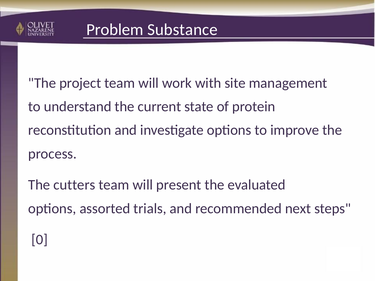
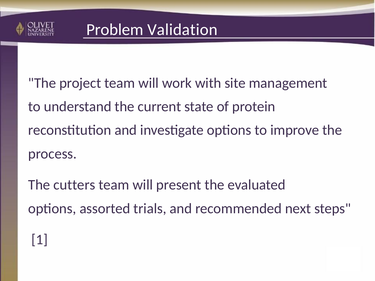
Substance: Substance -> Validation (182, 30)
0: 0 -> 1 (40, 240)
